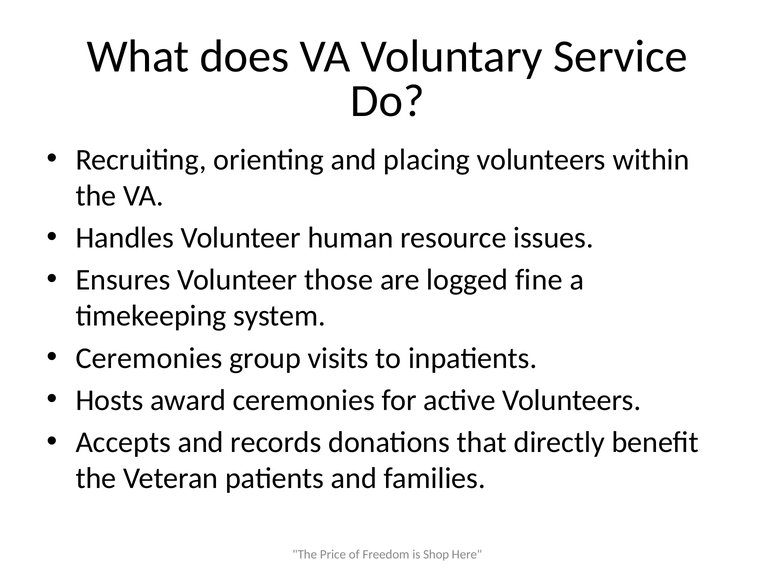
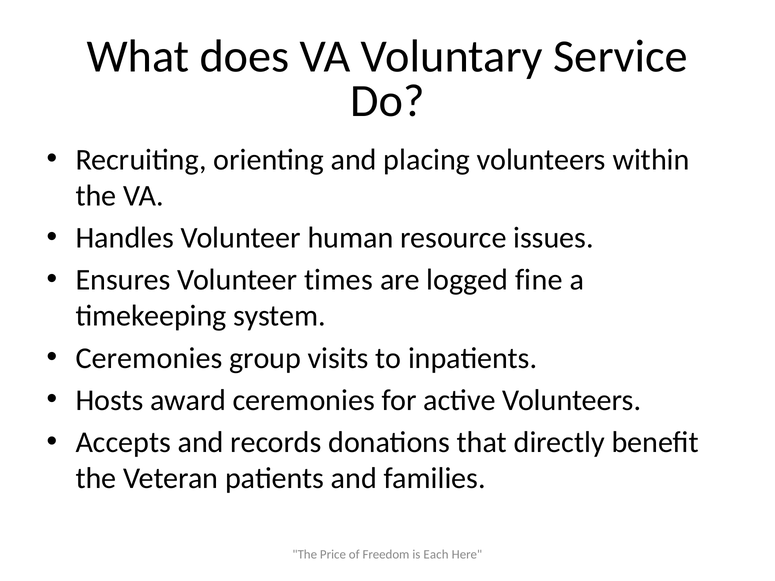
those: those -> times (339, 280)
Shop: Shop -> Each (436, 555)
